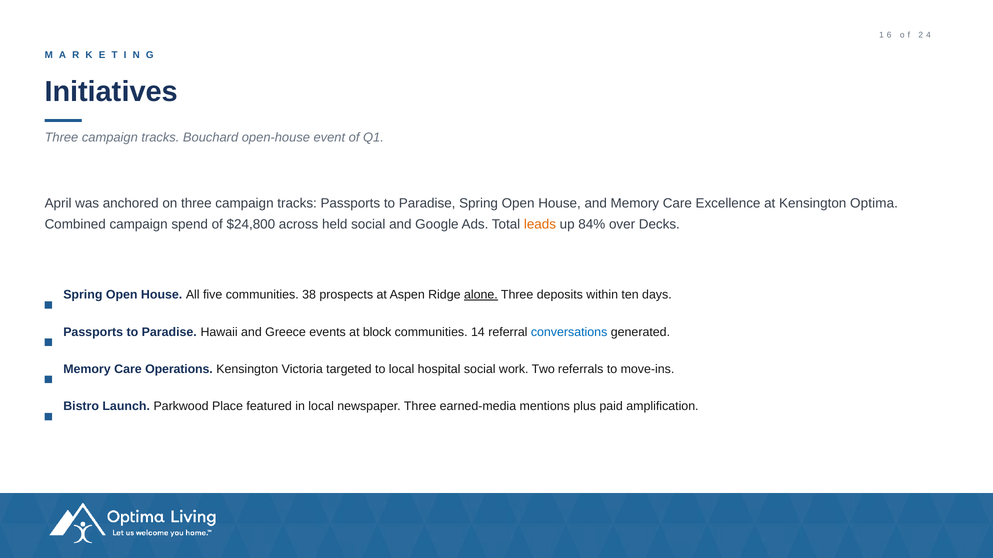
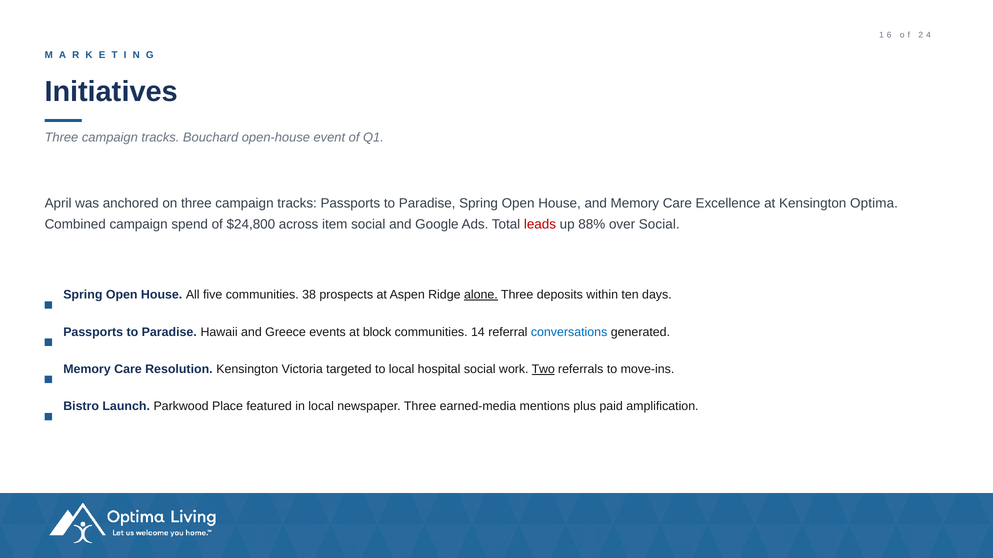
held: held -> item (335, 225)
leads colour: orange -> red (540, 225)
84%: 84% -> 88% (592, 225)
over Decks: Decks -> Social (659, 225)
Operations: Operations -> Resolution (179, 369)
Two underline: none -> present (543, 369)
